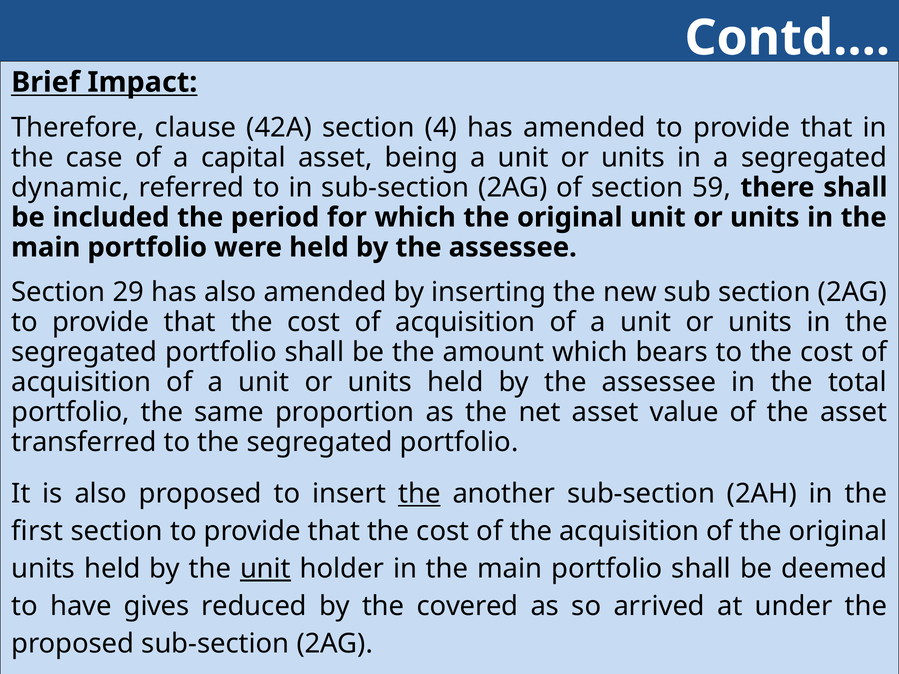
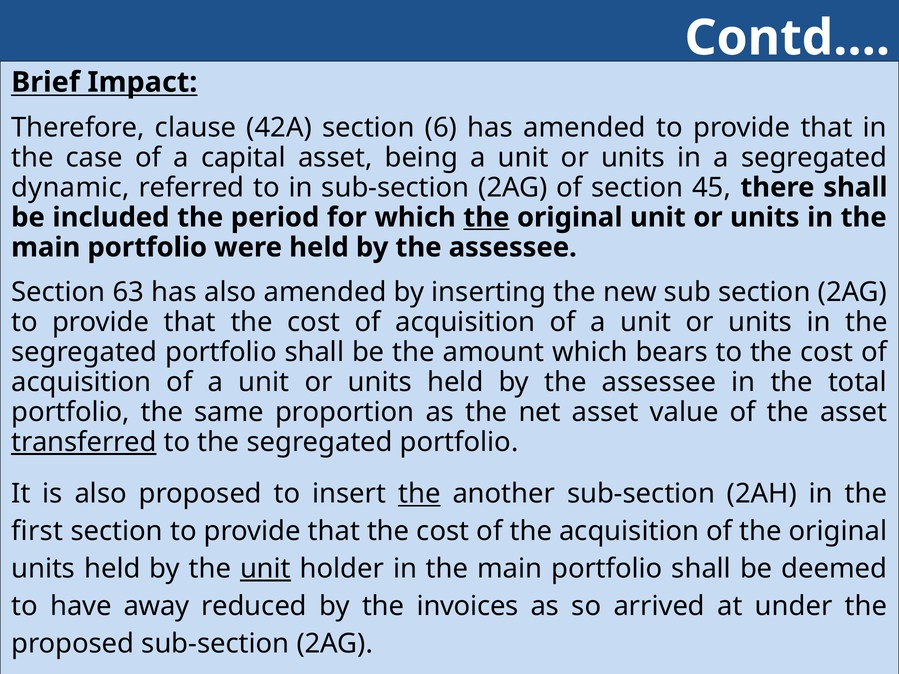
4: 4 -> 6 (441, 128)
59: 59 -> 45 (712, 188)
the underline: none -> present (486, 217)
29: 29 -> 63 (128, 292)
transferred underline: none -> present (84, 442)
gives: gives -> away (157, 606)
covered: covered -> invoices (468, 606)
